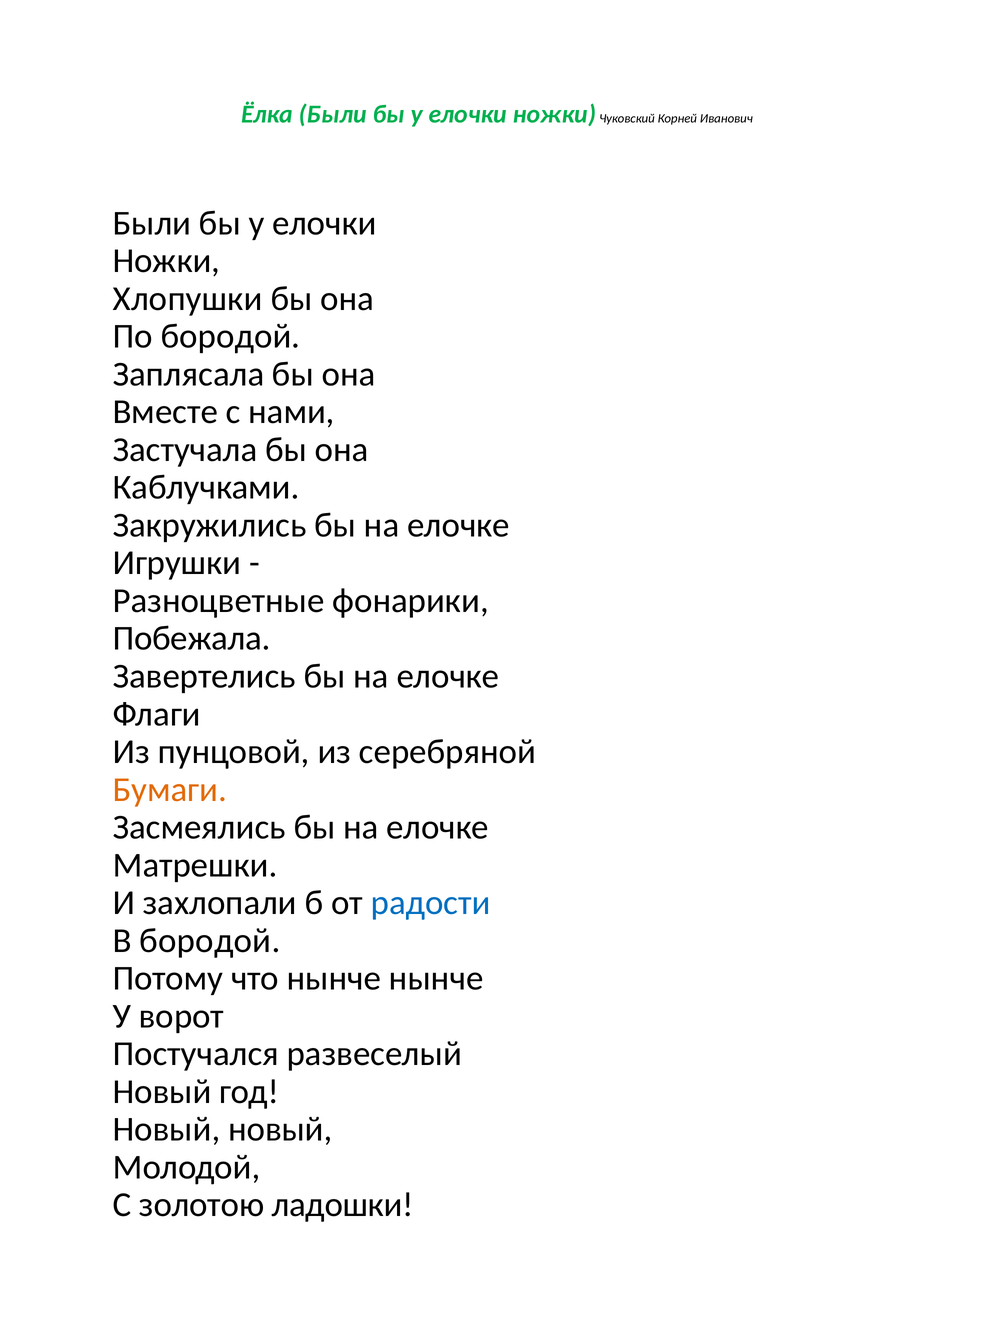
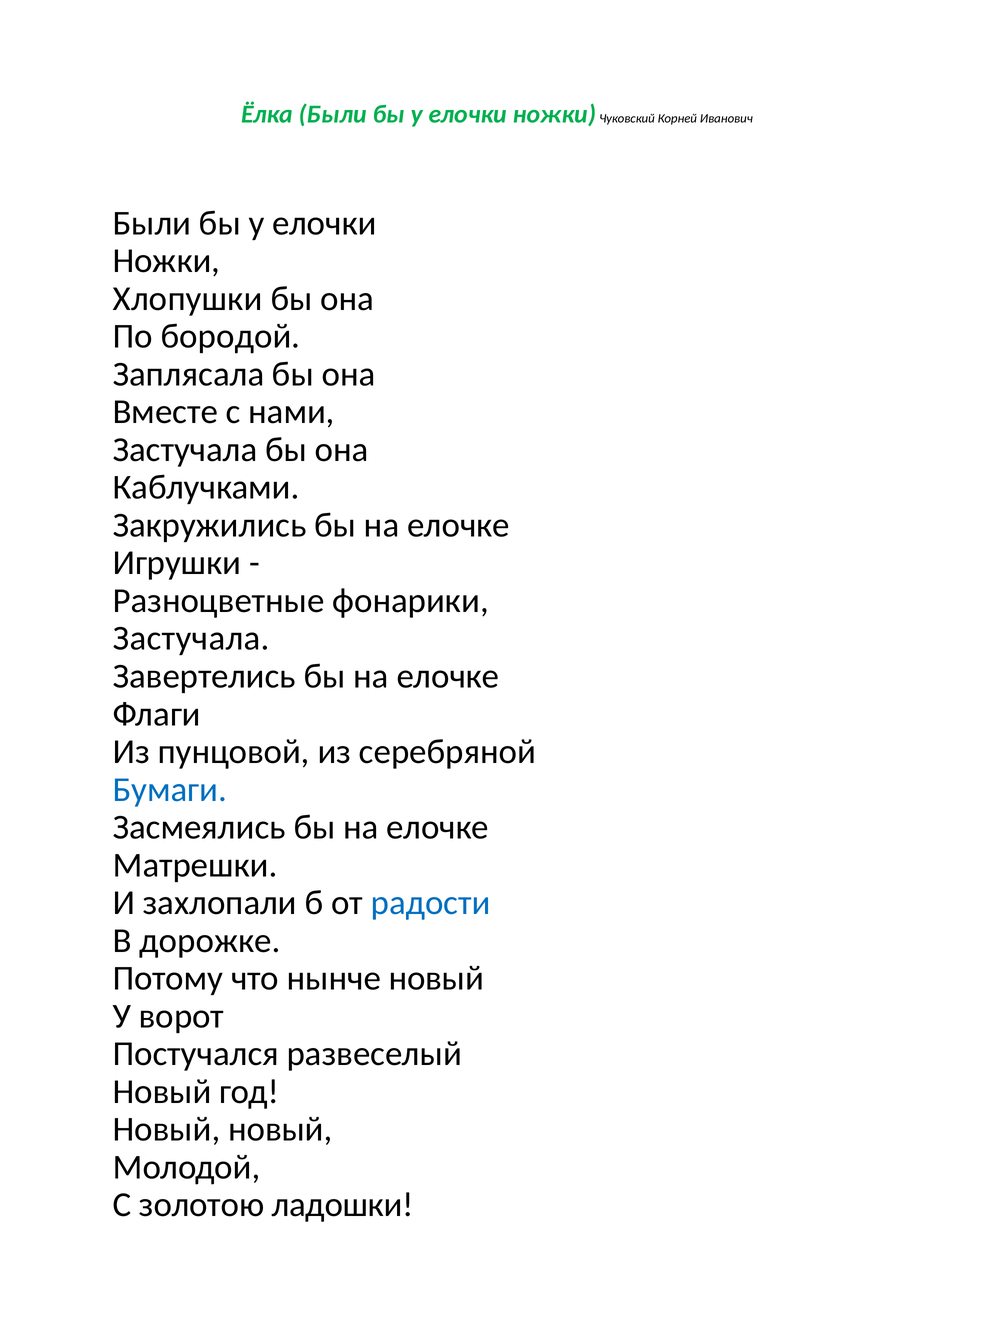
Побежала: Побежала -> Застучала (191, 639)
Бумаги colour: orange -> blue (170, 790)
В бородой: бородой -> дорожке (210, 941)
нынче нынче: нынче -> новый (436, 979)
